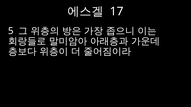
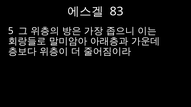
17: 17 -> 83 (117, 12)
